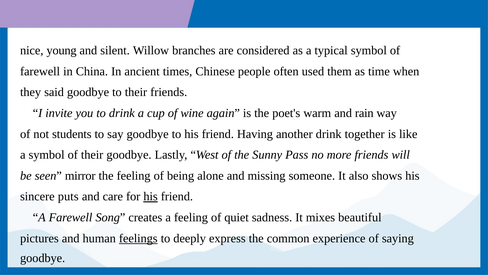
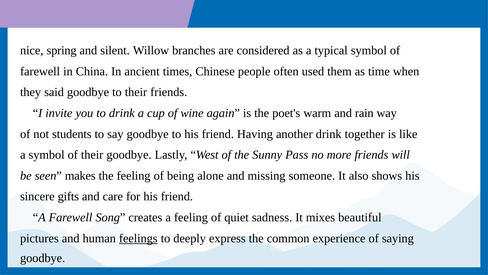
young: young -> spring (62, 50)
mirror: mirror -> makes (80, 175)
puts: puts -> gifts (68, 196)
his underline: present -> none (151, 196)
